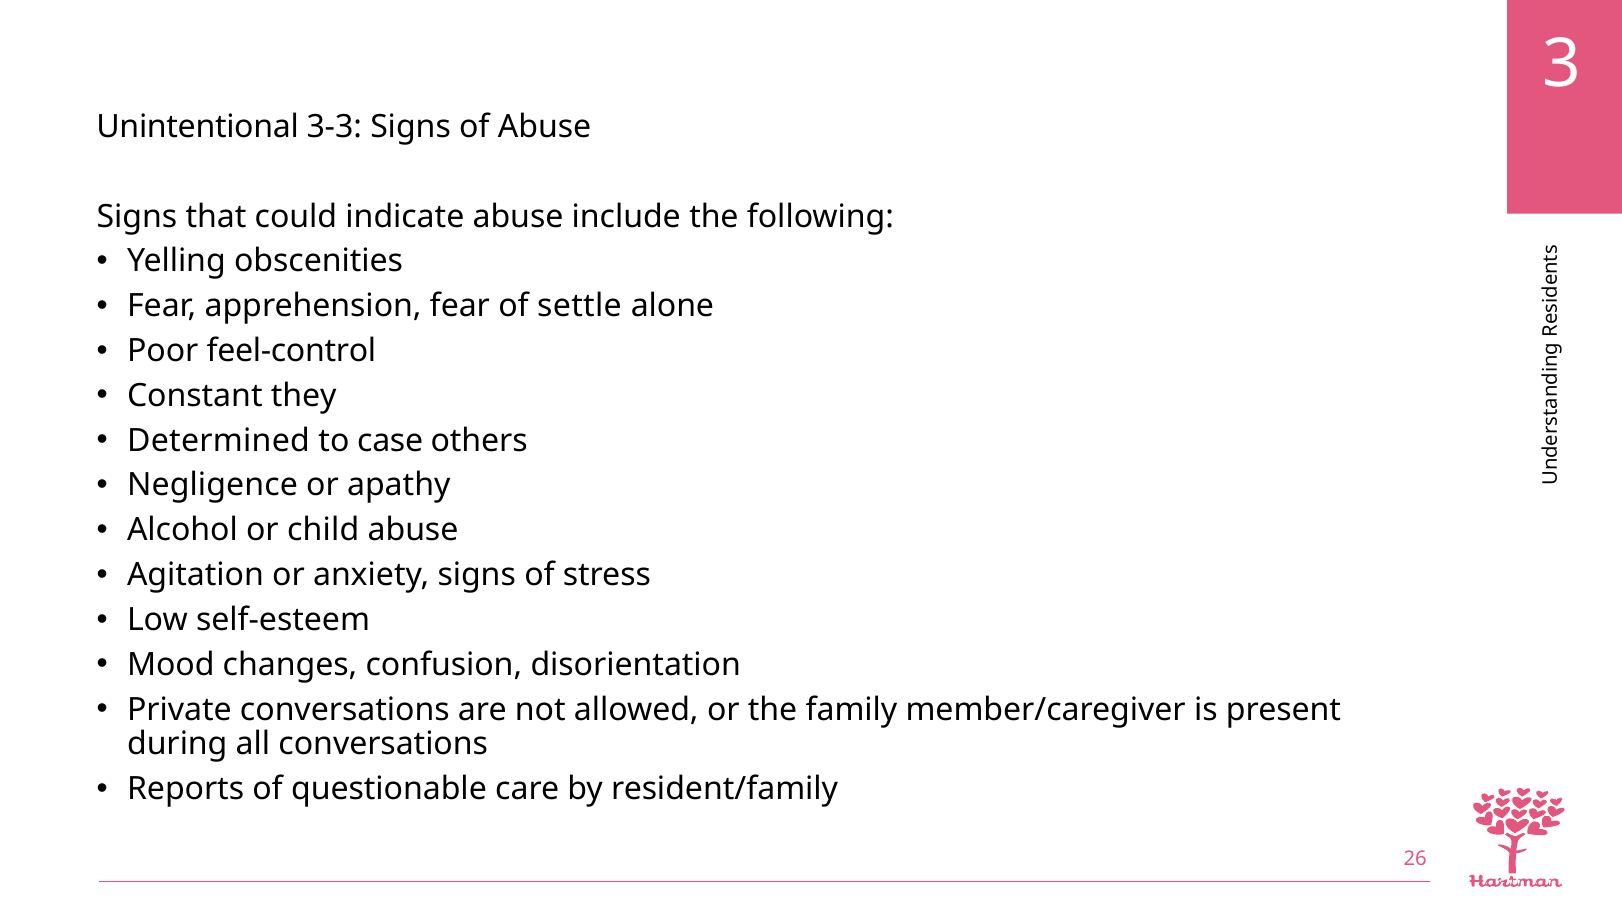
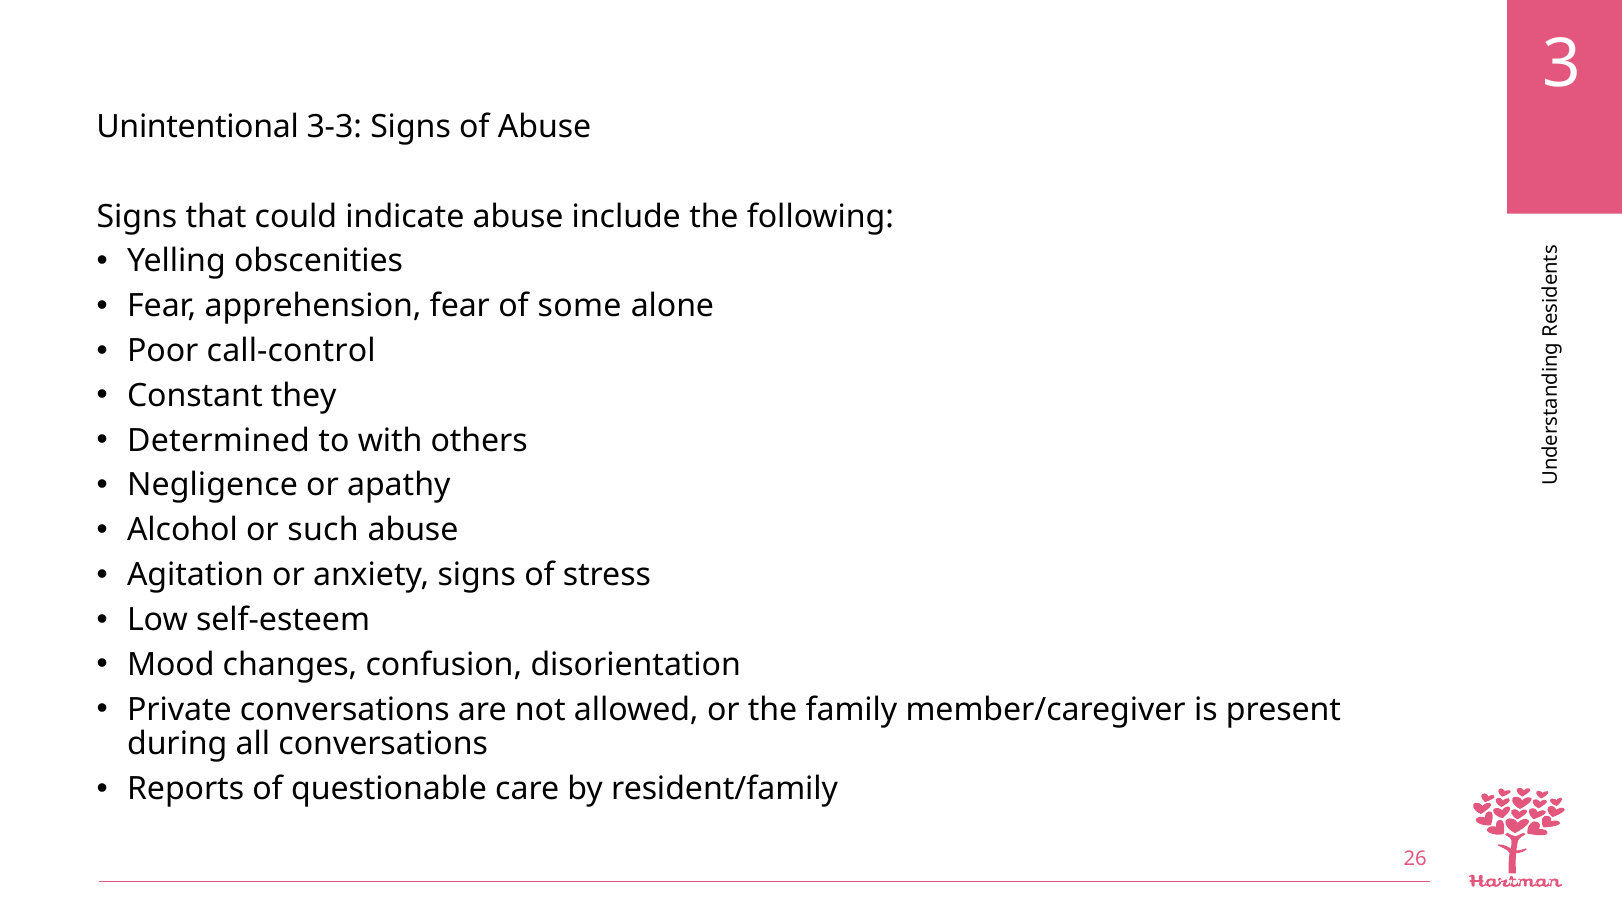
settle: settle -> some (580, 306)
feel-control: feel-control -> call-control (291, 351)
case: case -> with (390, 441)
child: child -> such (323, 530)
